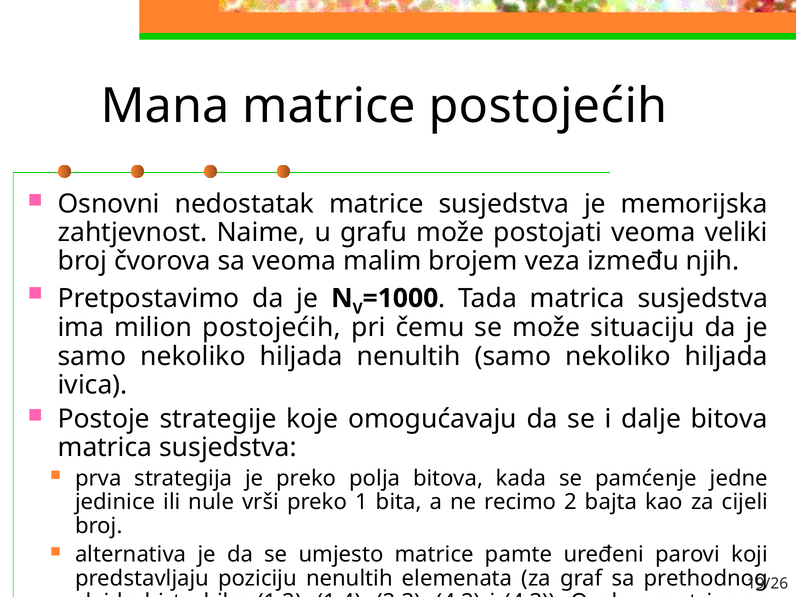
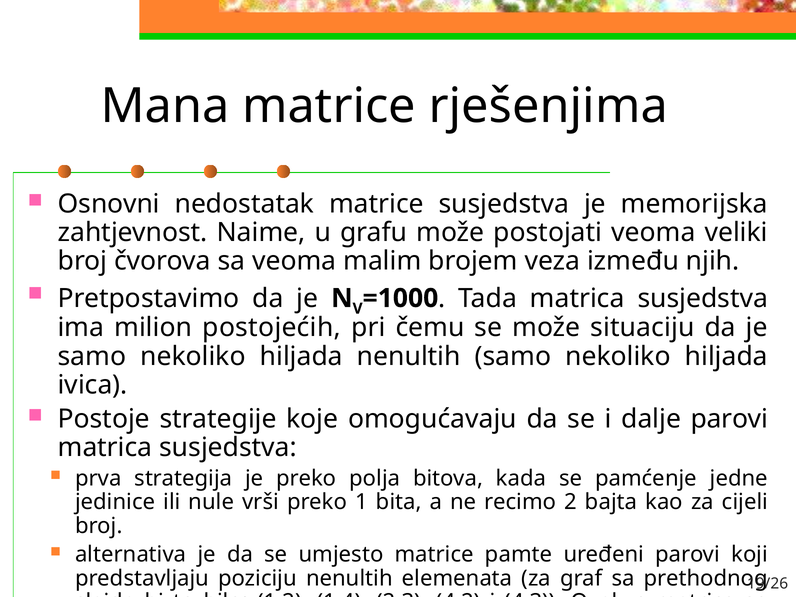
matrice postojećih: postojećih -> rješenjima (548, 106)
dalje bitova: bitova -> parovi (729, 419)
